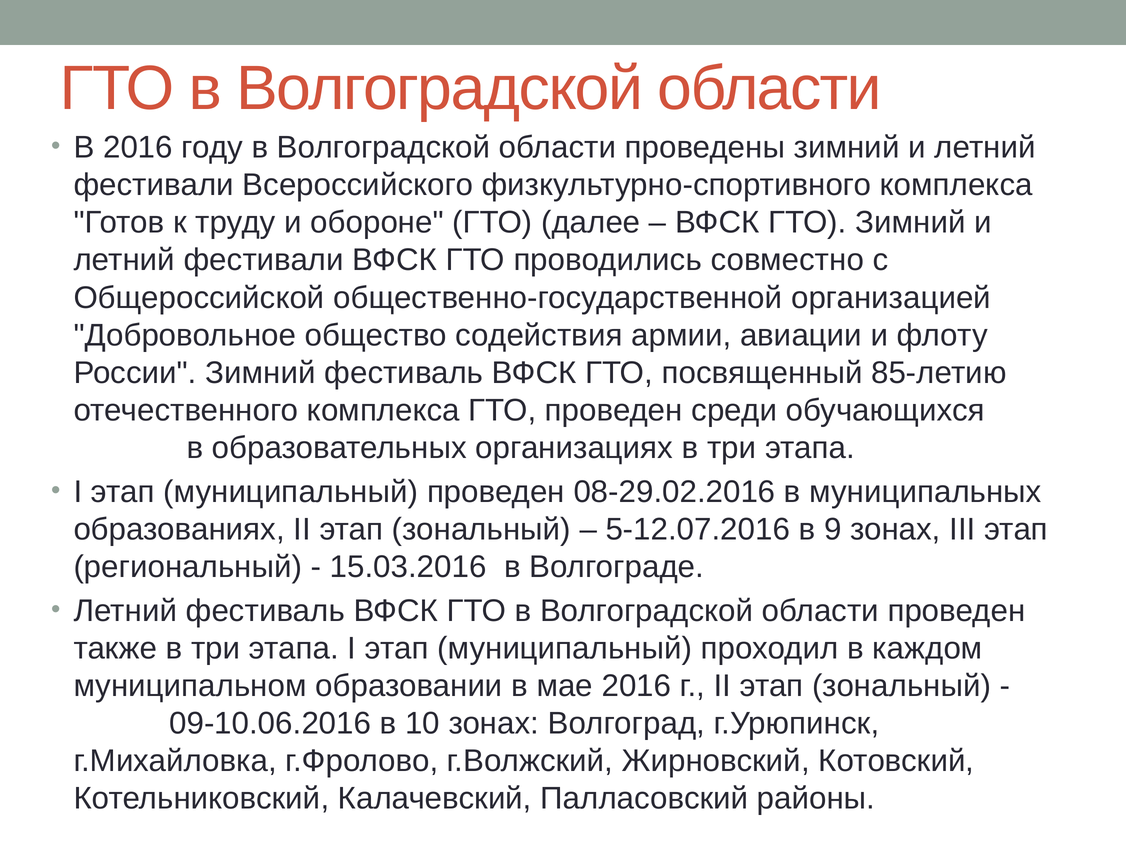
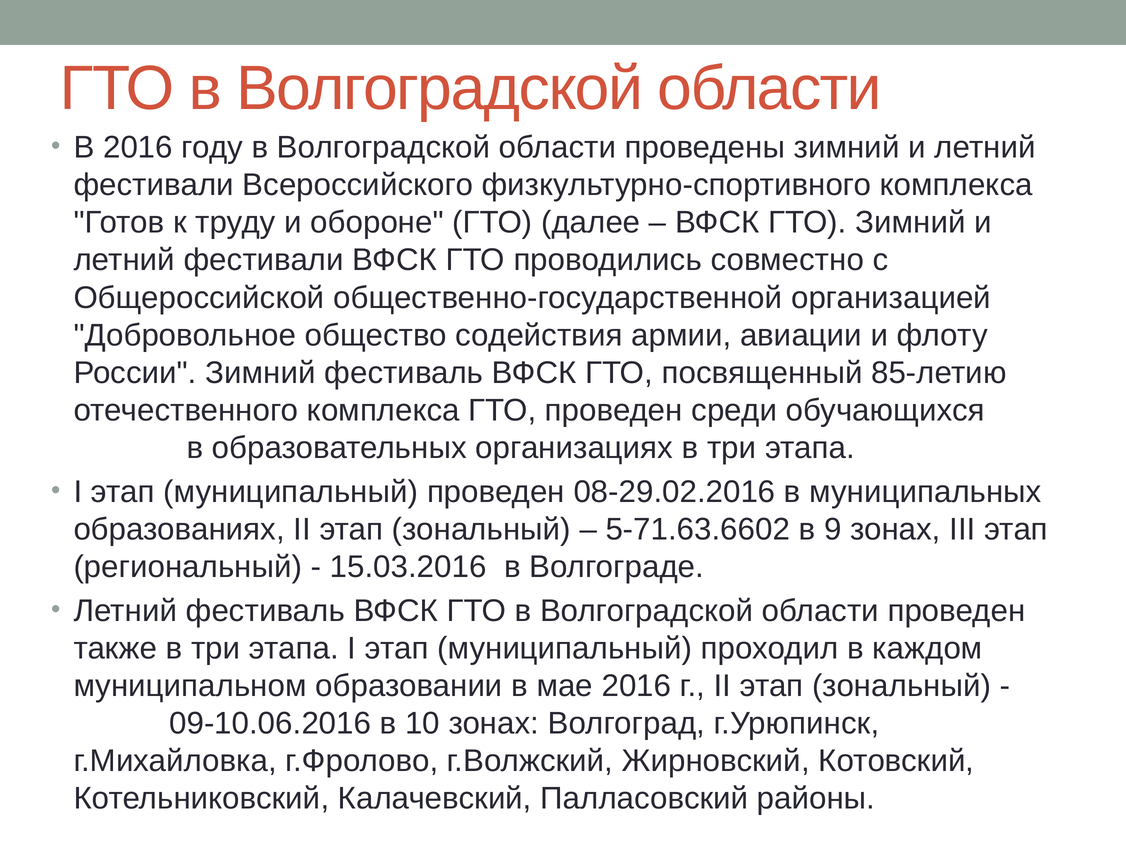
5-12.07.2016: 5-12.07.2016 -> 5-71.63.6602 (698, 529)
